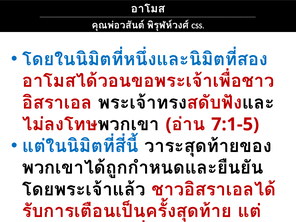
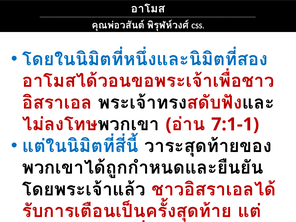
7:1-5: 7:1-5 -> 7:1-1 (235, 124)
